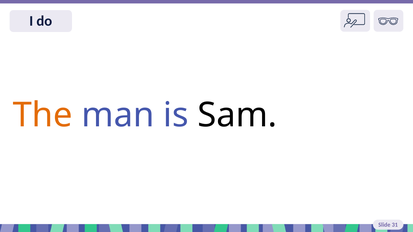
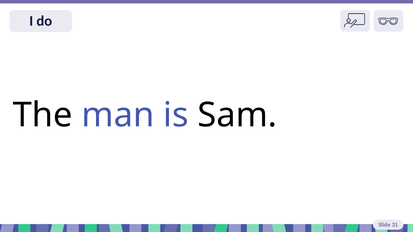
The colour: orange -> black (43, 115)
